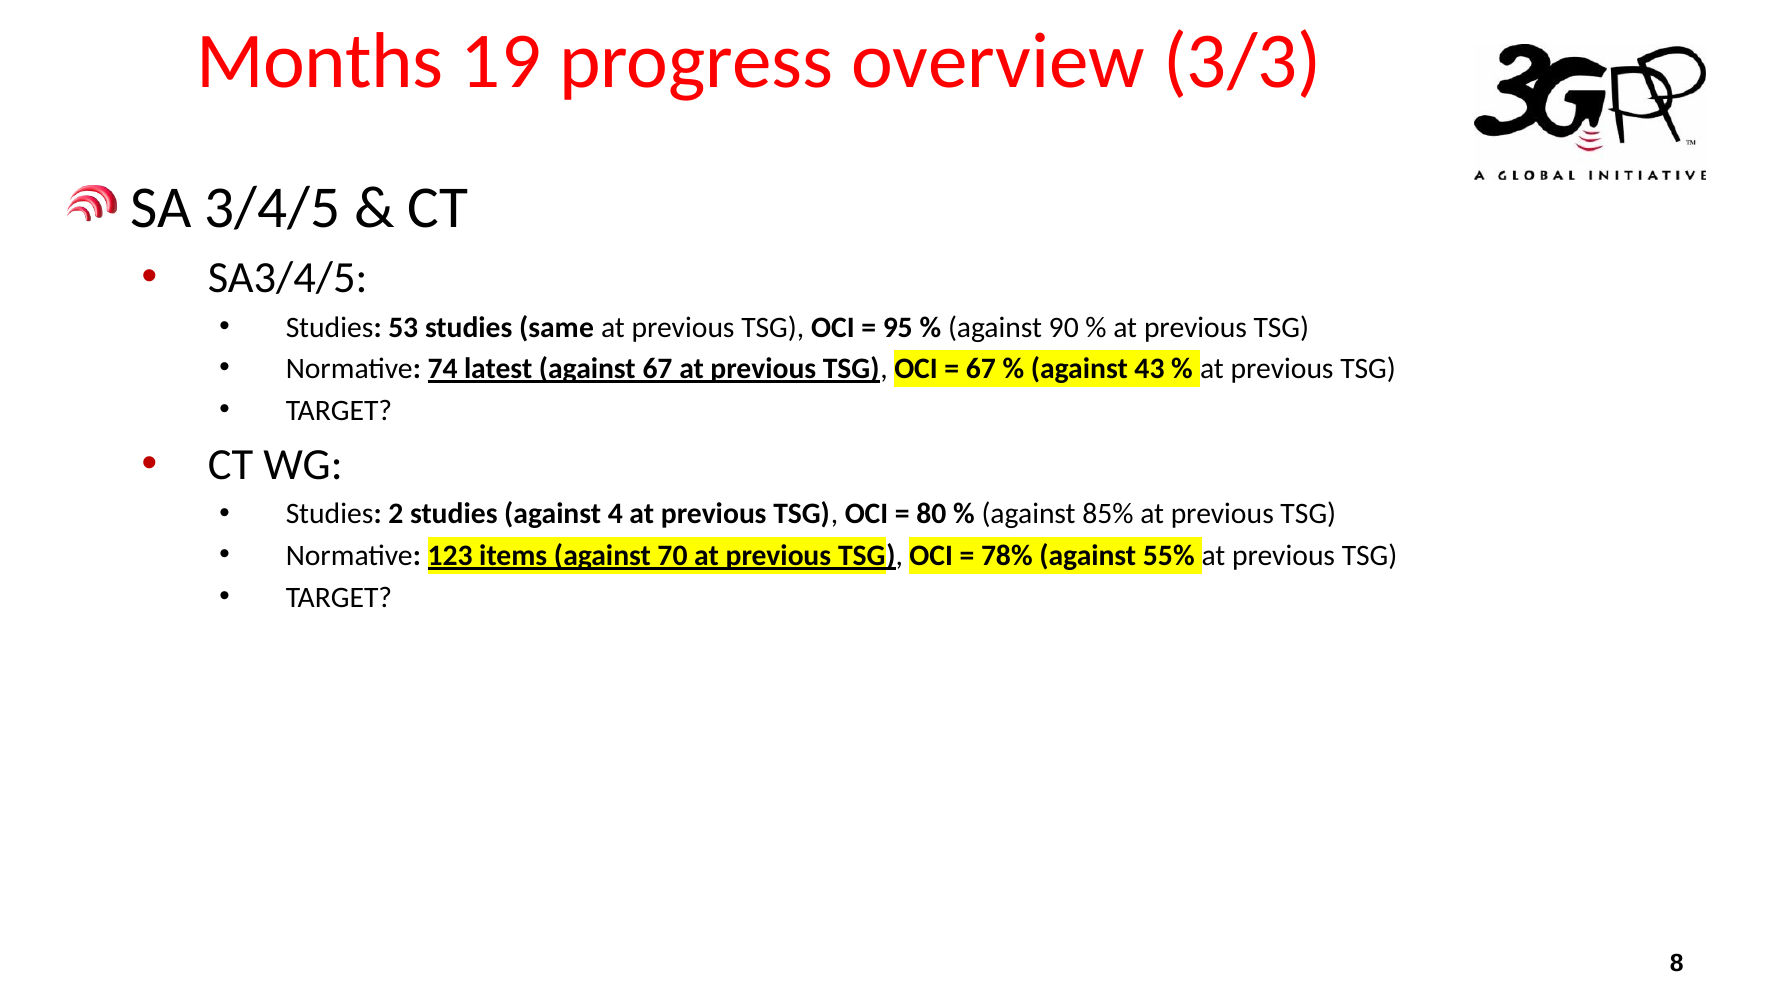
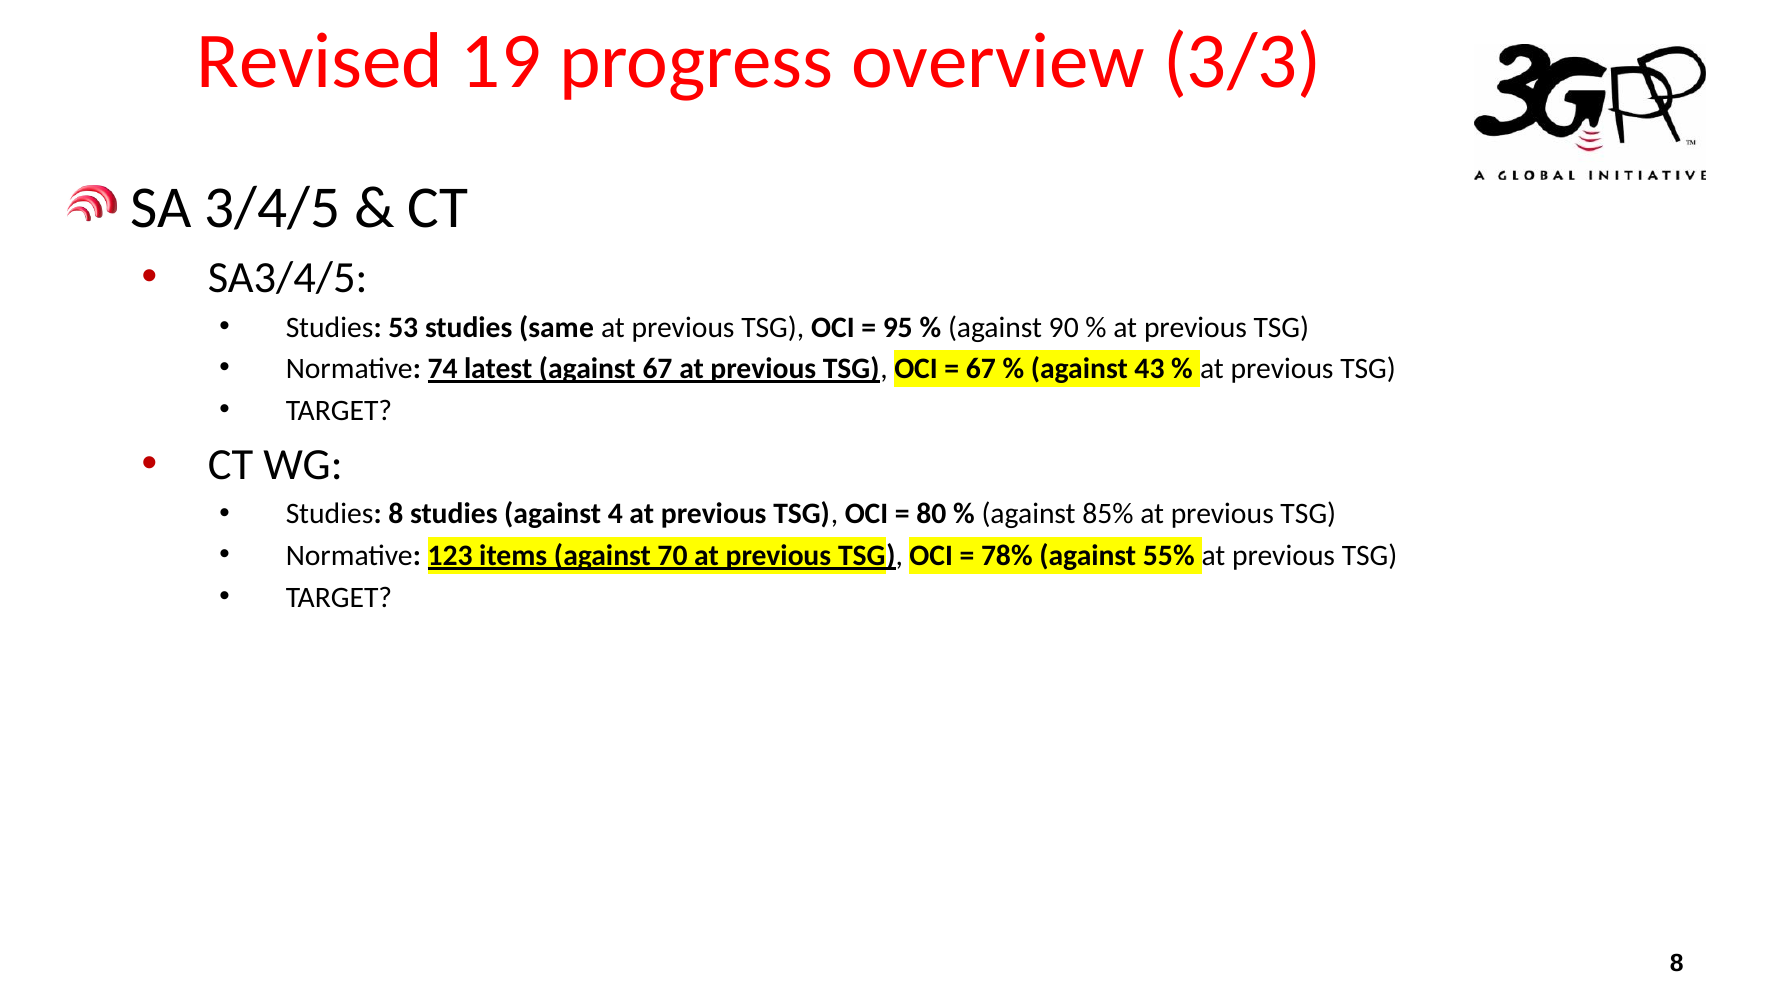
Months: Months -> Revised (320, 62)
Studies 2: 2 -> 8 (396, 514)
